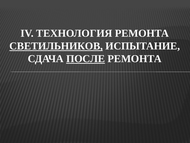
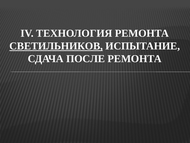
ПОСЛЕ underline: present -> none (86, 59)
